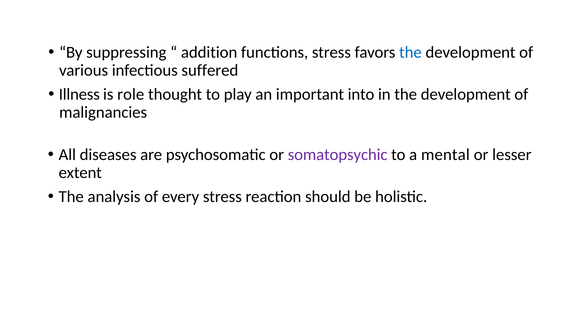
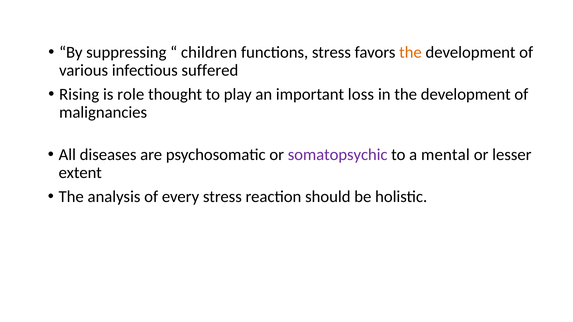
addition: addition -> children (209, 52)
the colour: blue -> orange (410, 52)
Illness: Illness -> Rising (79, 94)
into: into -> loss (361, 94)
